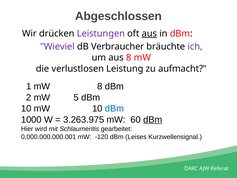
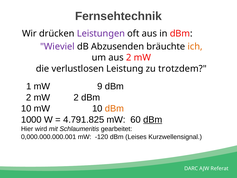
Abgeschlossen: Abgeschlossen -> Fernsehtechnik (118, 16)
aus underline: present -> none (149, 33)
Verbraucher: Verbraucher -> Abzusenden (118, 46)
ich colour: purple -> orange (195, 46)
aus 8: 8 -> 2 (129, 57)
aufmacht: aufmacht -> trotzdem (182, 69)
mW 8: 8 -> 9 (100, 86)
mW 5: 5 -> 2 (76, 97)
dBm colour: blue -> orange (114, 108)
3.263.975: 3.263.975 -> 4.791.825 (84, 119)
